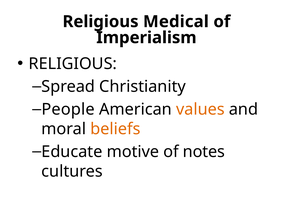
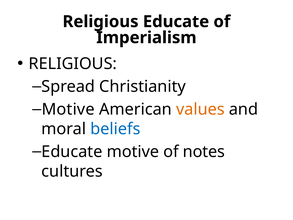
Religious Medical: Medical -> Educate (176, 22)
People: People -> Motive (68, 109)
beliefs colour: orange -> blue (115, 129)
